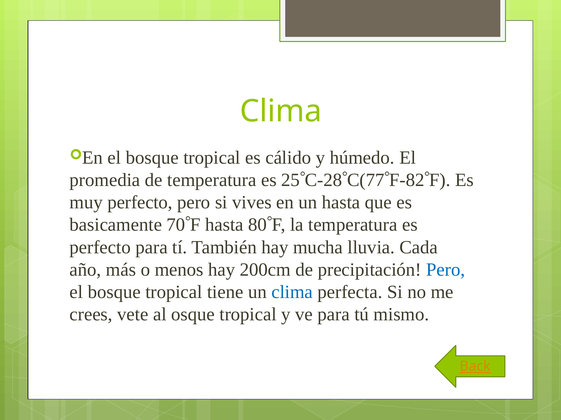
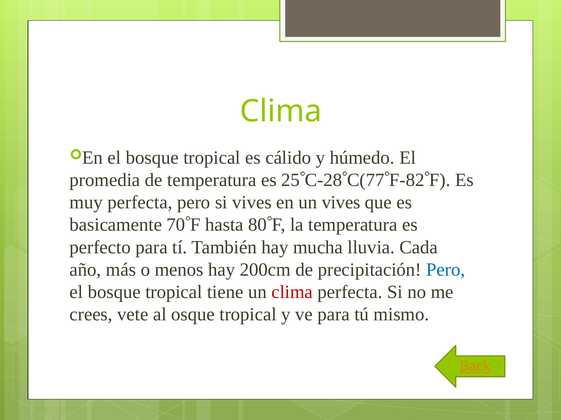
muy perfecto: perfecto -> perfecta (140, 203)
un hasta: hasta -> vives (341, 203)
clima colour: blue -> red (292, 293)
